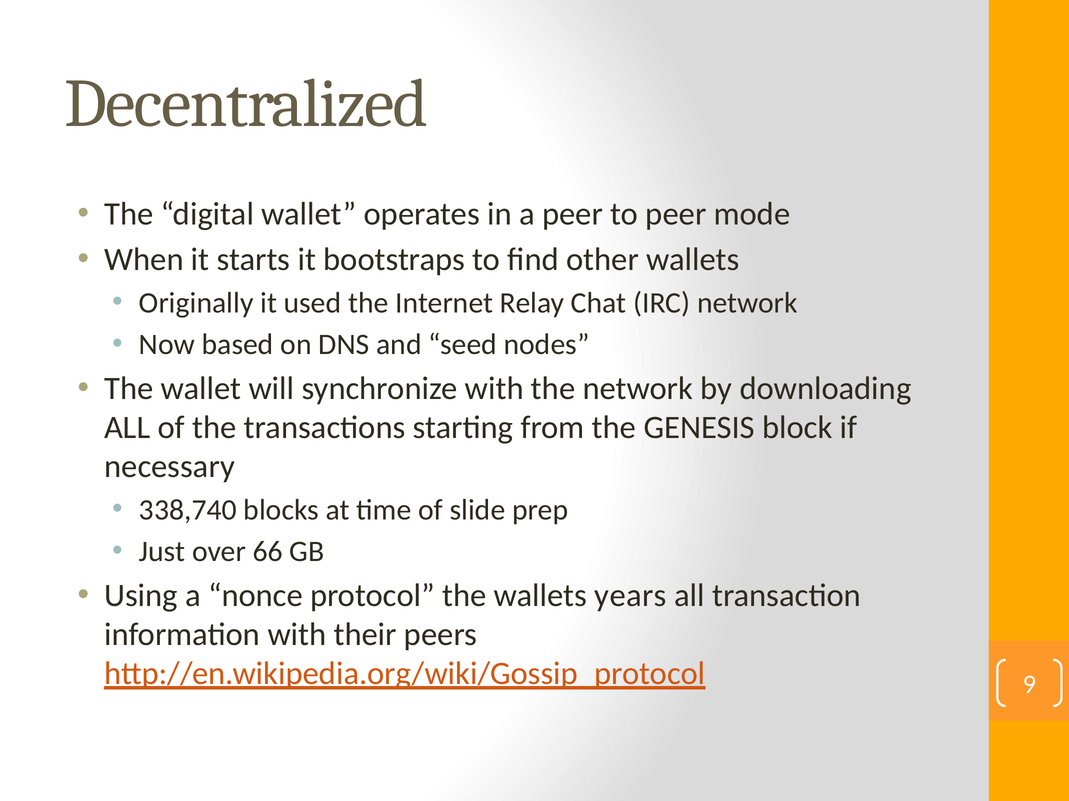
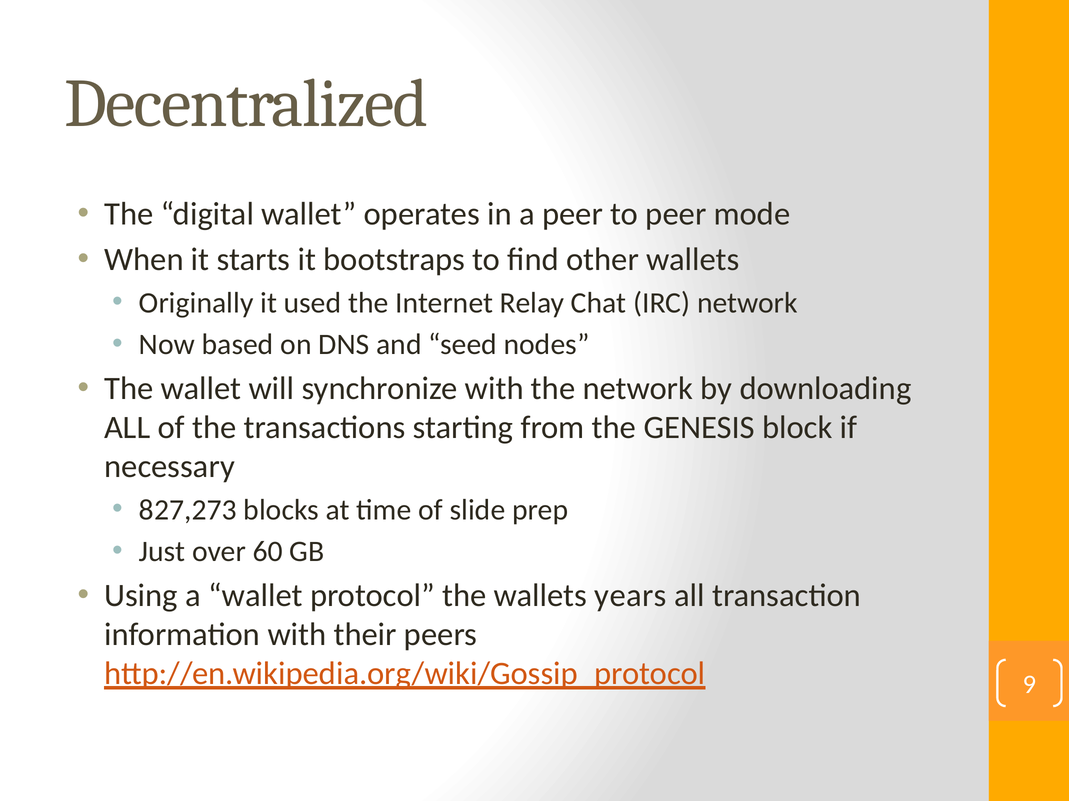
338,740: 338,740 -> 827,273 (188, 510)
66: 66 -> 60 (268, 552)
a nonce: nonce -> wallet (255, 596)
